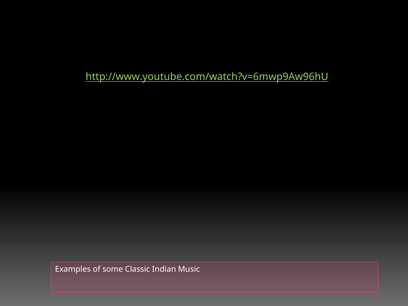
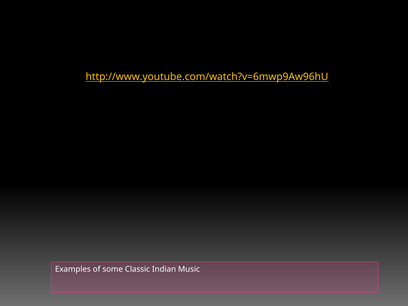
http://www.youtube.com/watch?v=6mwp9Aw96hU colour: light green -> yellow (207, 77)
